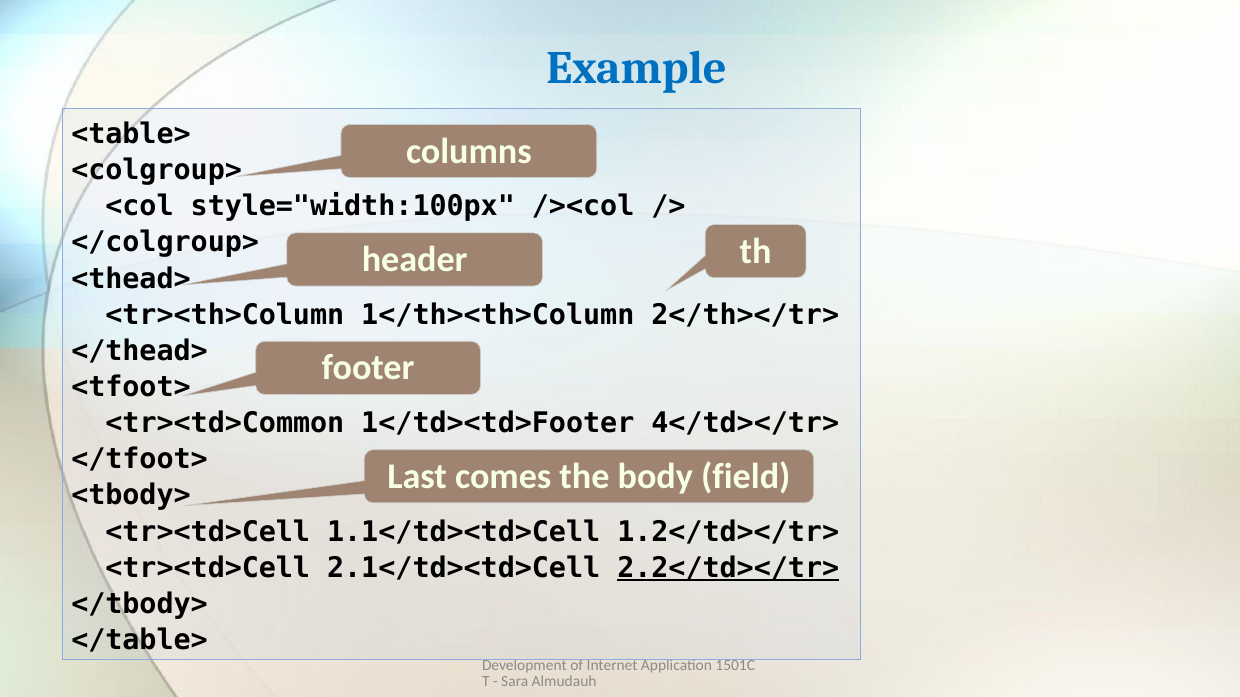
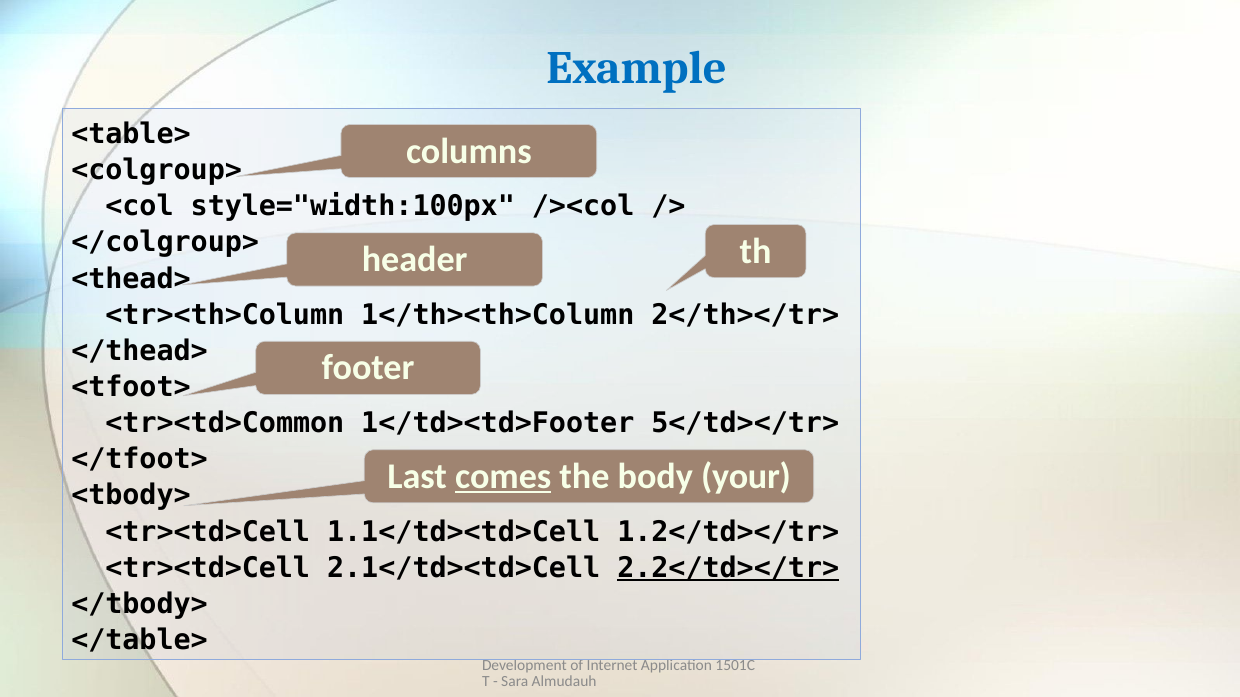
4</td></tr>: 4</td></tr> -> 5</td></tr> (745, 424)
comes underline: none -> present (503, 477)
field: field -> your (746, 477)
